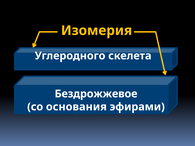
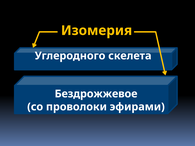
основания: основания -> проволоки (76, 107)
